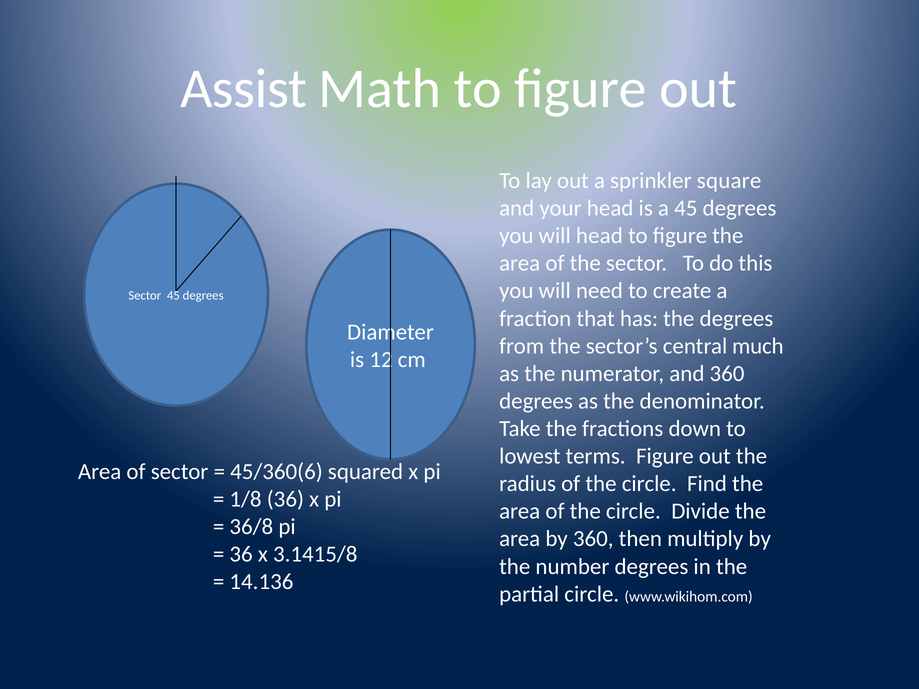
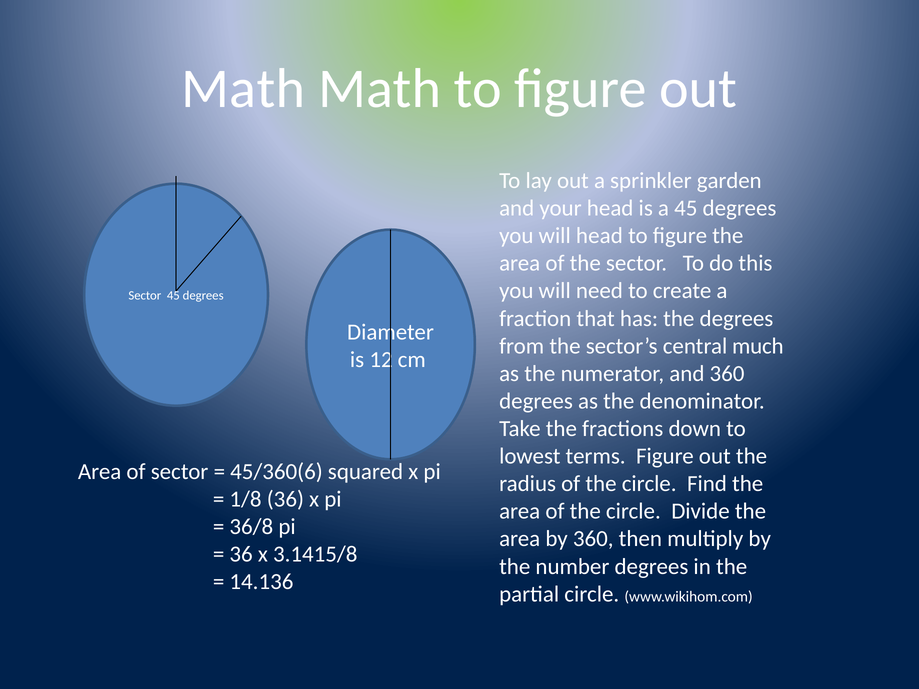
Assist: Assist -> Math (243, 89)
square: square -> garden (729, 181)
